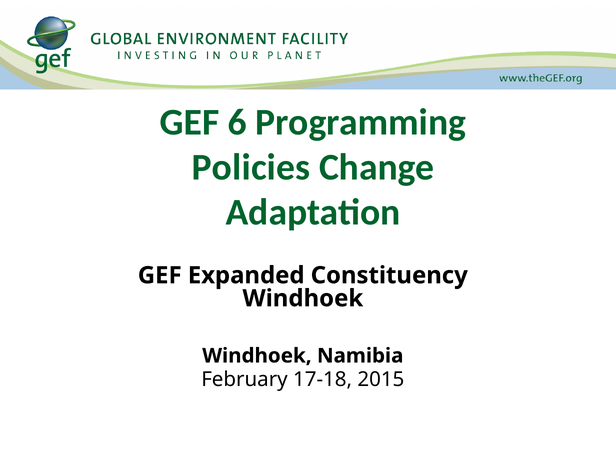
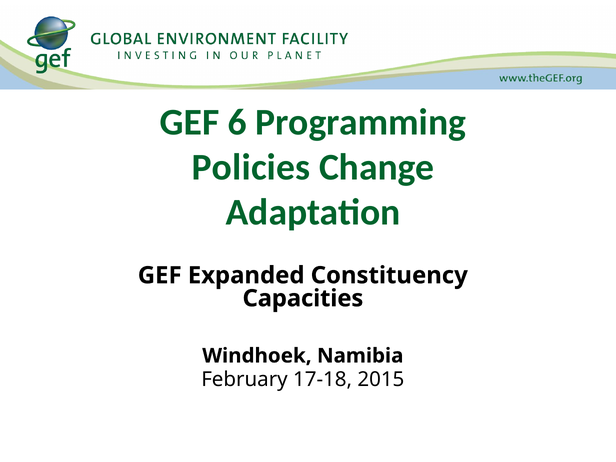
Windhoek: Windhoek -> Capacities (303, 298)
